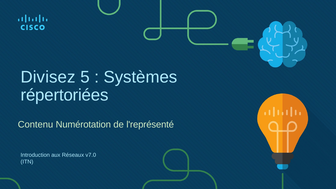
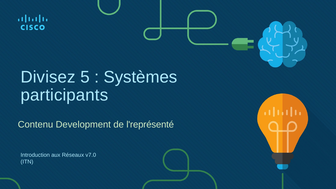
répertoriées: répertoriées -> participants (64, 95)
Numérotation: Numérotation -> Development (83, 125)
